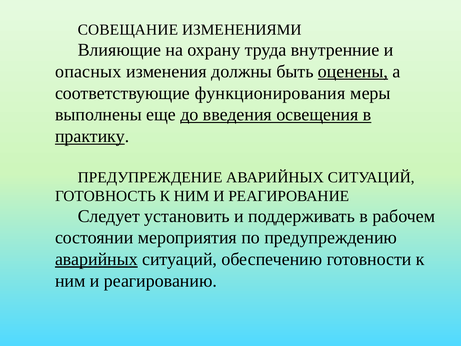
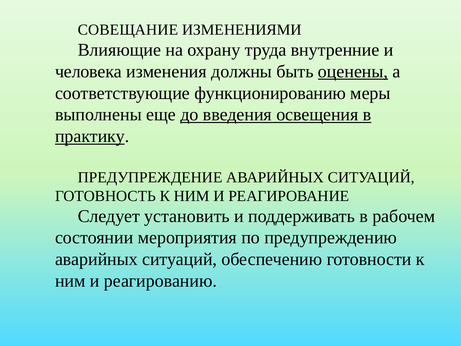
опасных: опасных -> человека (88, 72)
функционирования: функционирования -> функционированию (270, 93)
аварийных underline: present -> none (96, 259)
